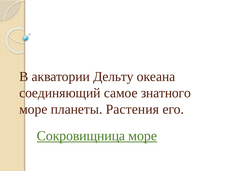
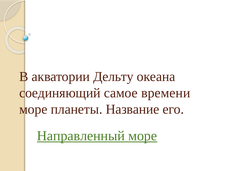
знатного: знатного -> времени (166, 92)
Растения: Растения -> Название (133, 109)
Сокровищница: Сокровищница -> Направленный (81, 135)
